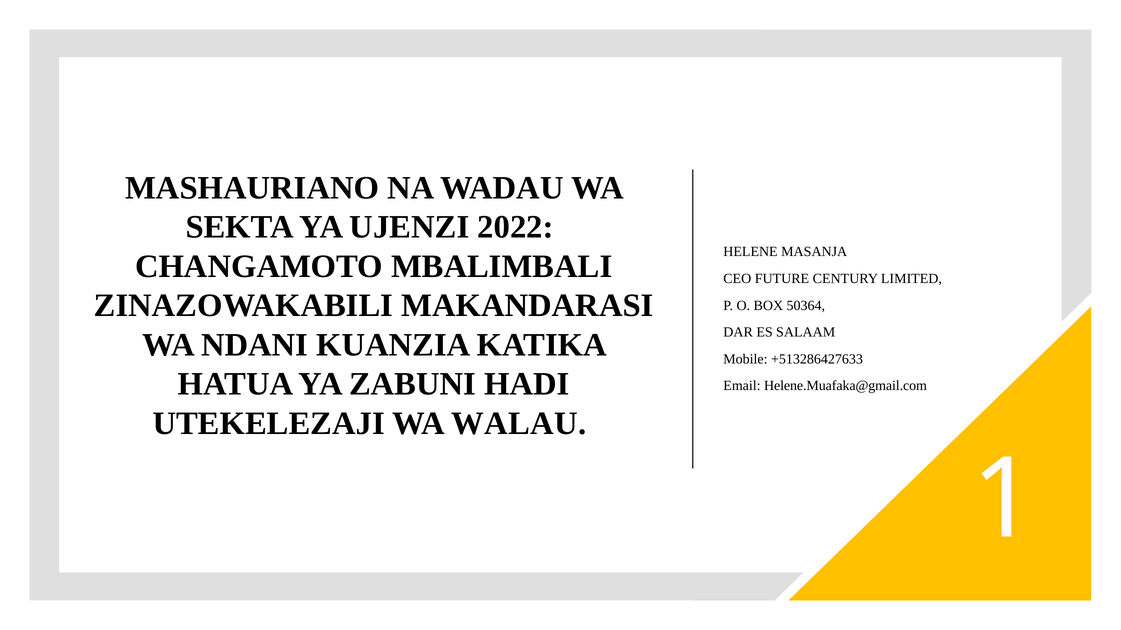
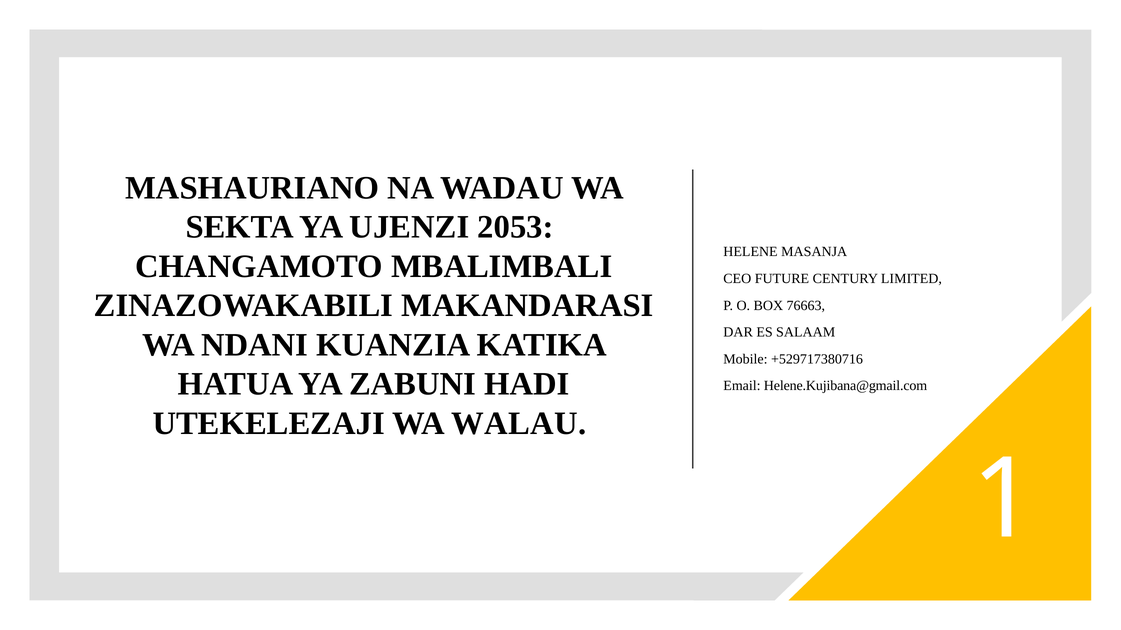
2022: 2022 -> 2053 (515, 227)
50364: 50364 -> 76663 (806, 306)
+513286427633: +513286427633 -> +529717380716 (817, 359)
Helene.Muafaka@gmail.com: Helene.Muafaka@gmail.com -> Helene.Kujibana@gmail.com (846, 386)
